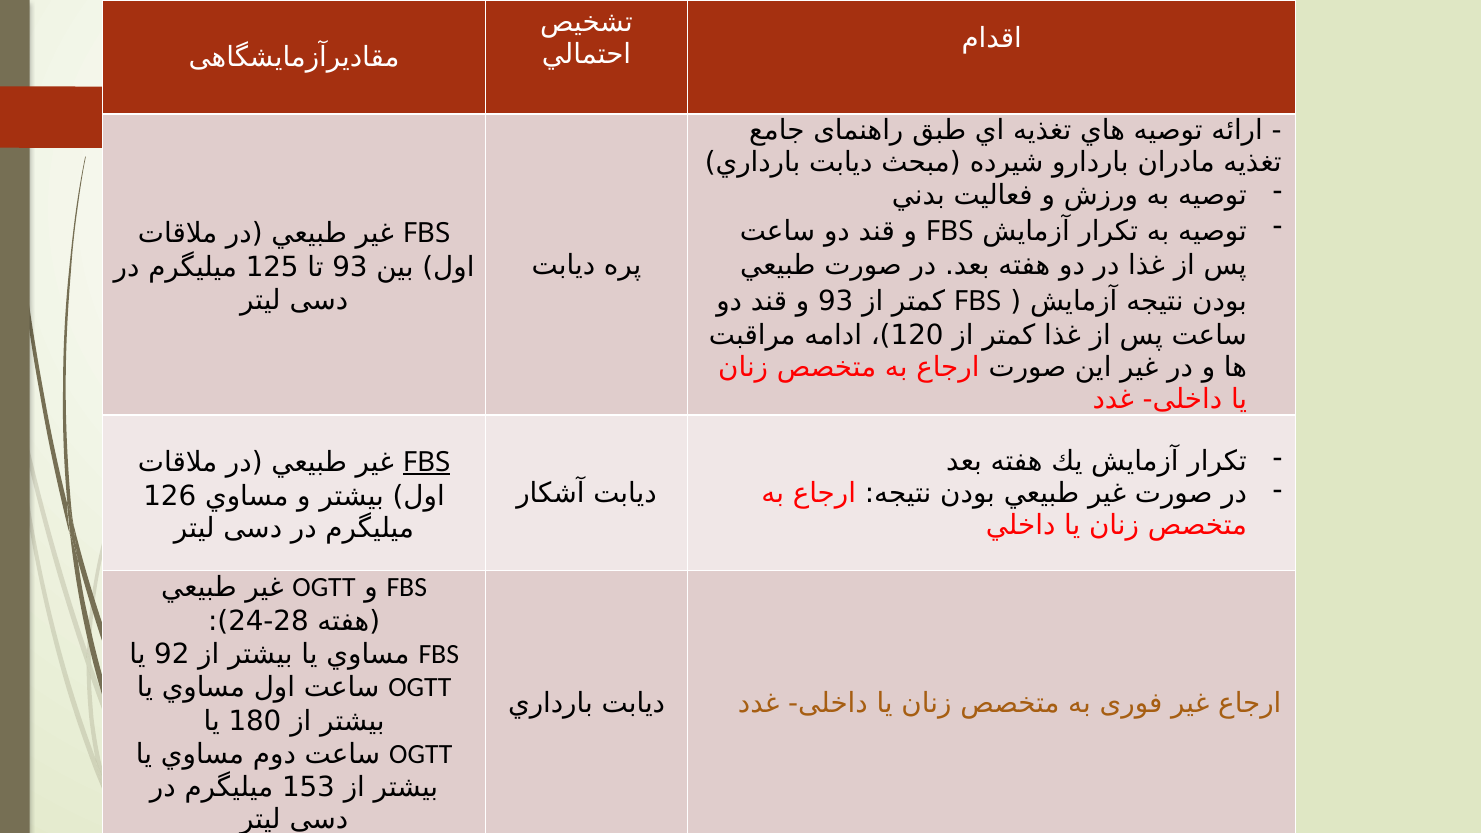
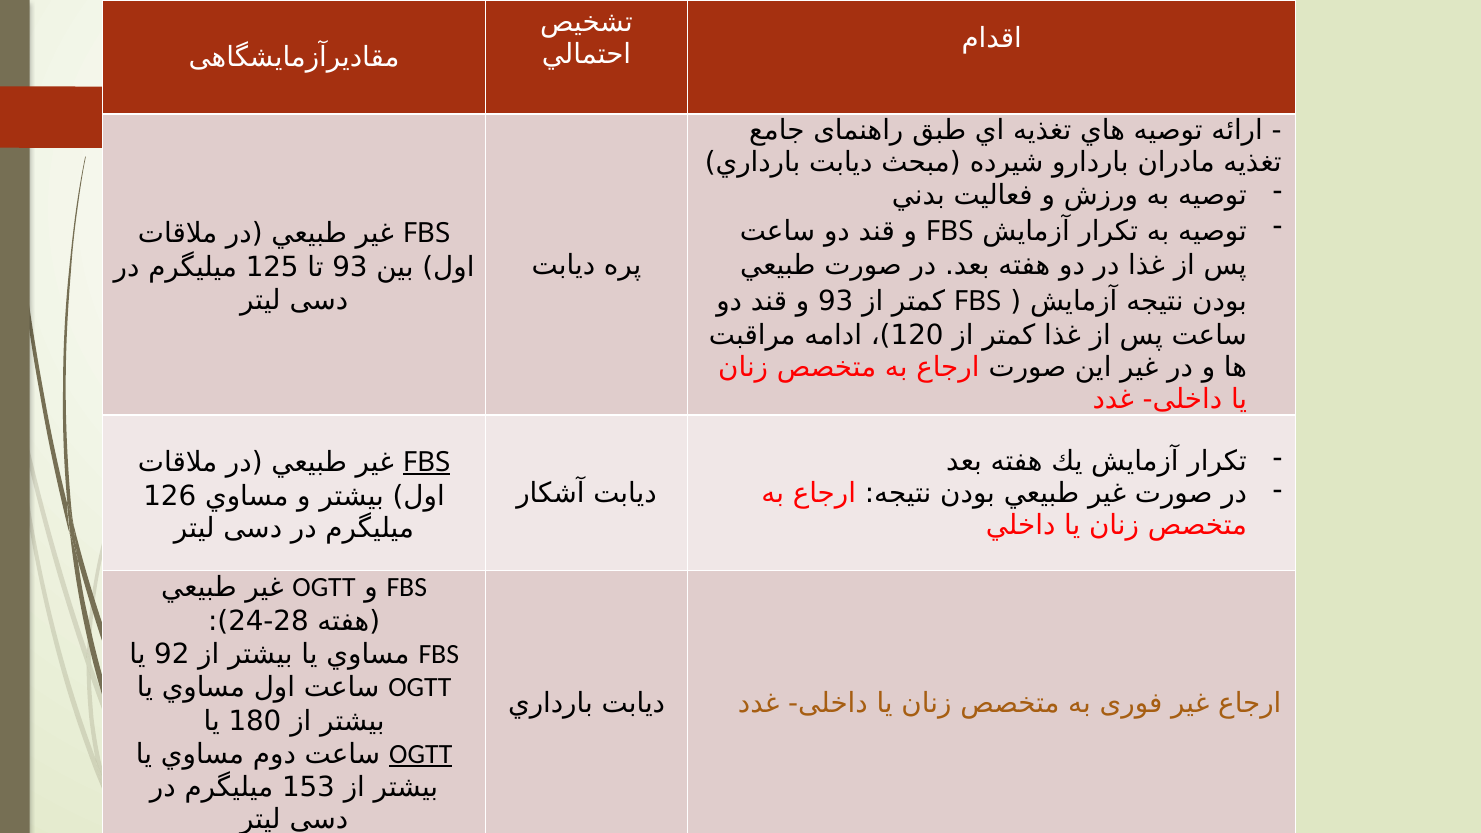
OGTT underline: none -> present (421, 754)
